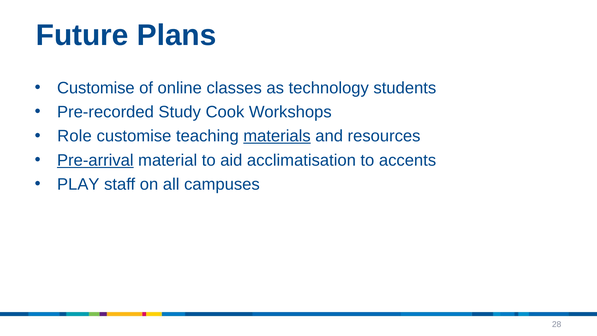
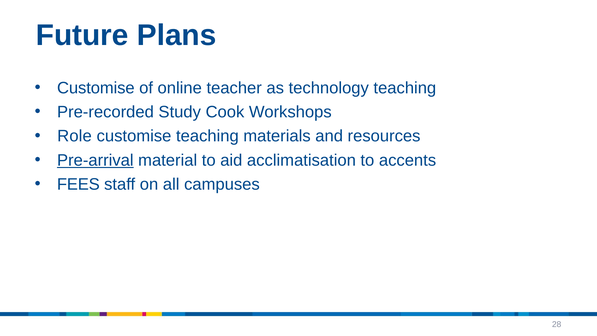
classes: classes -> teacher (234, 88)
technology students: students -> teaching (405, 88)
materials underline: present -> none (277, 136)
PLAY: PLAY -> FEES (78, 184)
